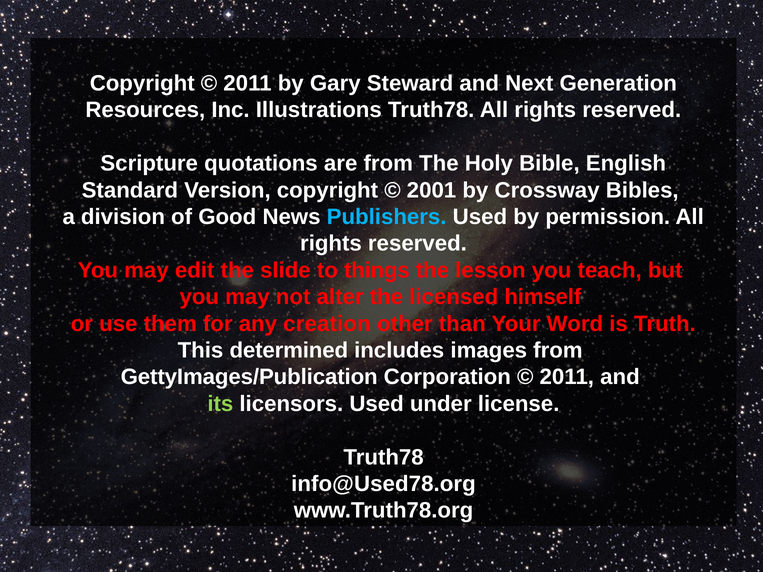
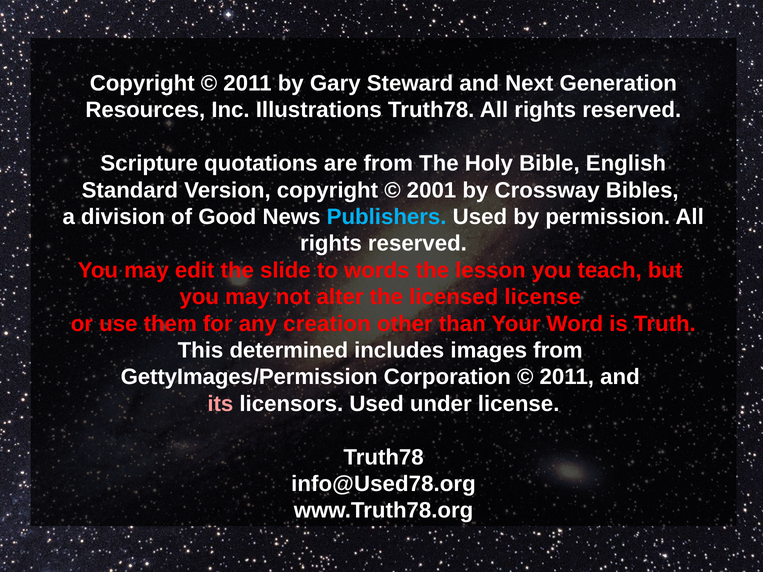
things: things -> words (377, 270)
licensed himself: himself -> license (543, 297)
GettyImages/Publication: GettyImages/Publication -> GettyImages/Permission (249, 377)
its colour: light green -> pink (220, 404)
